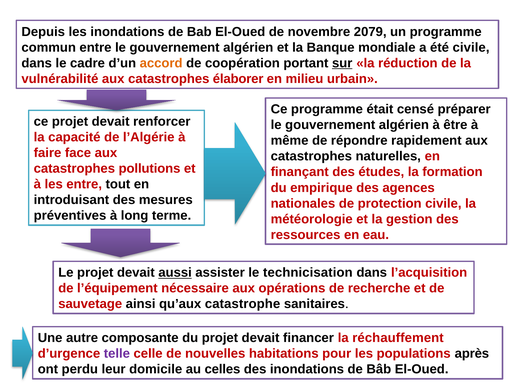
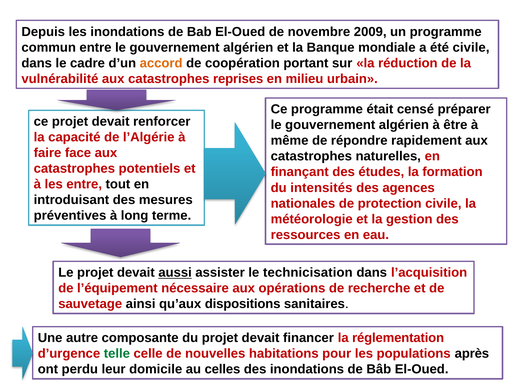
2079: 2079 -> 2009 (370, 32)
sur underline: present -> none (342, 63)
élaborer: élaborer -> reprises (238, 79)
pollutions: pollutions -> potentiels (149, 169)
empirique: empirique -> intensités (321, 188)
catastrophe: catastrophe -> dispositions (243, 304)
réchauffement: réchauffement -> réglementation (398, 338)
telle colour: purple -> green (117, 354)
